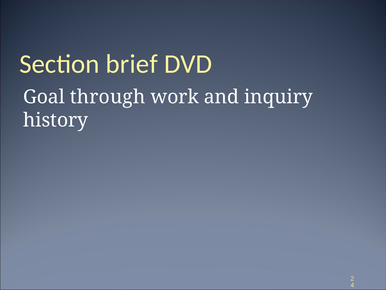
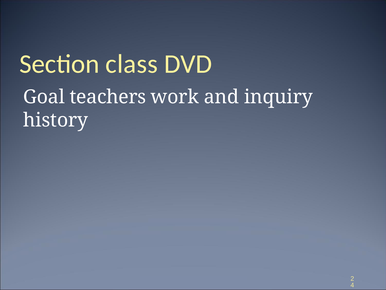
brief: brief -> class (132, 64)
through: through -> teachers (108, 97)
